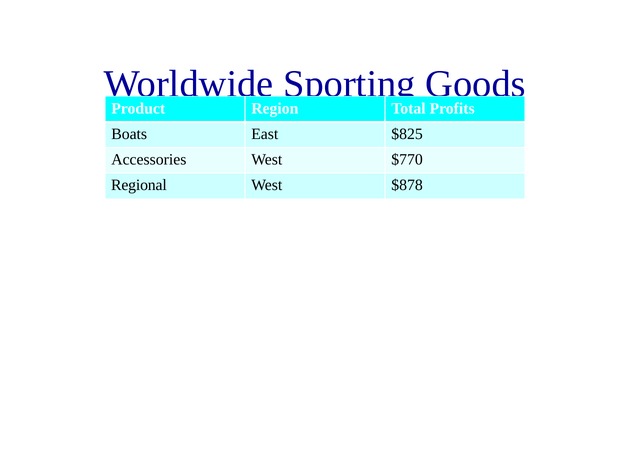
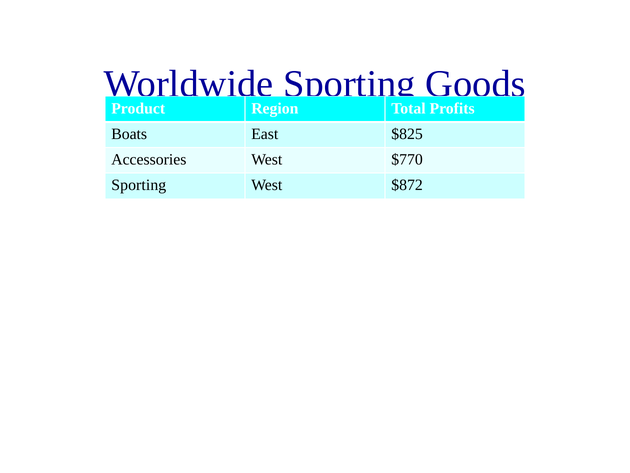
Regional: Regional -> Sporting (139, 185)
$878: $878 -> $872 (407, 185)
